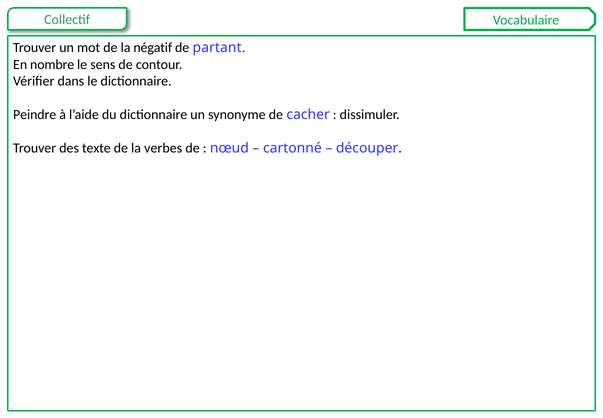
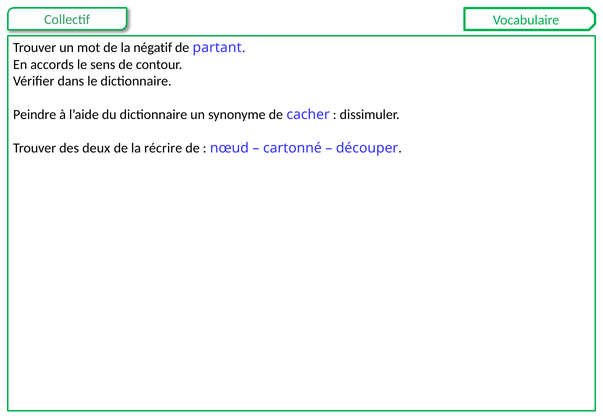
nombre: nombre -> accords (52, 64)
texte: texte -> deux (96, 148)
verbes: verbes -> récrire (163, 148)
